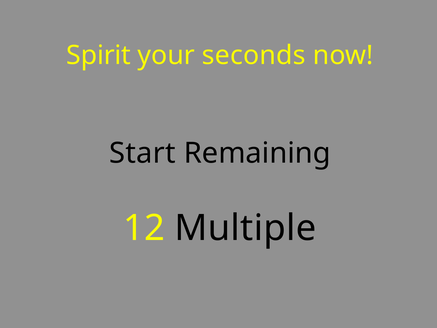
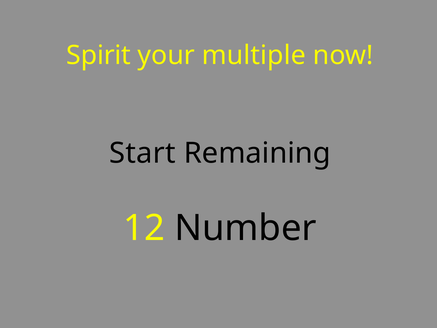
seconds: seconds -> multiple (254, 55)
Multiple: Multiple -> Number (246, 228)
